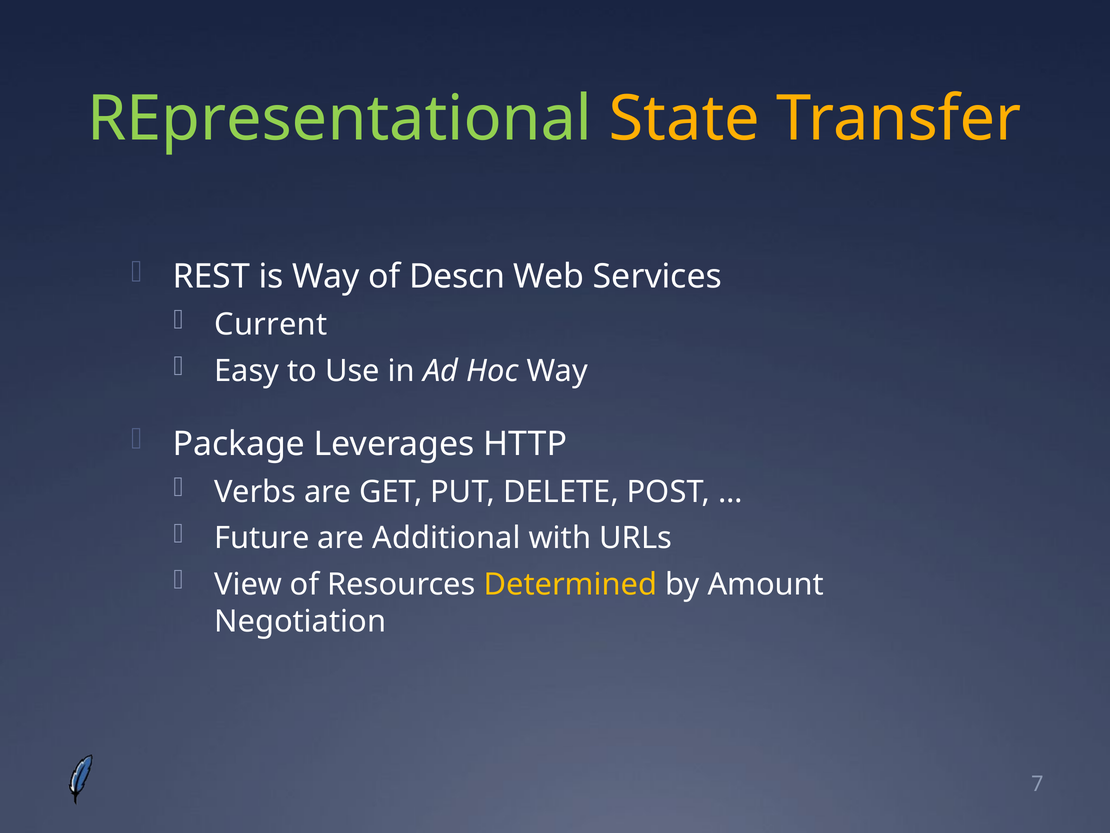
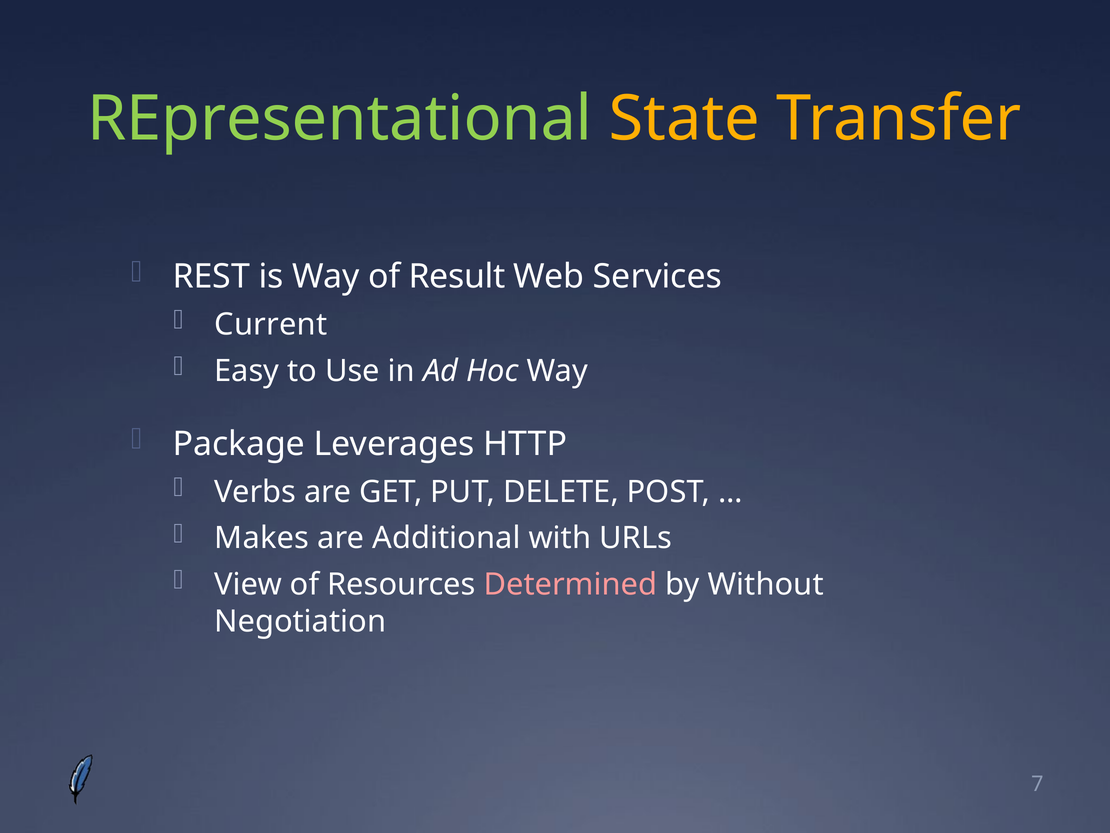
Descn: Descn -> Result (457, 276)
Future: Future -> Makes (262, 538)
Determined colour: yellow -> pink (571, 584)
Amount: Amount -> Without (766, 584)
